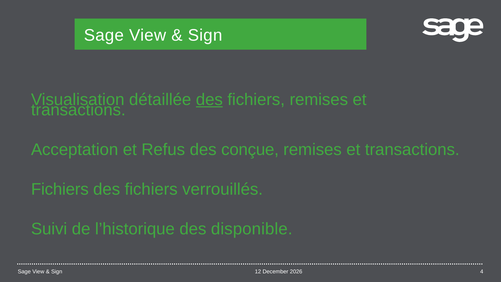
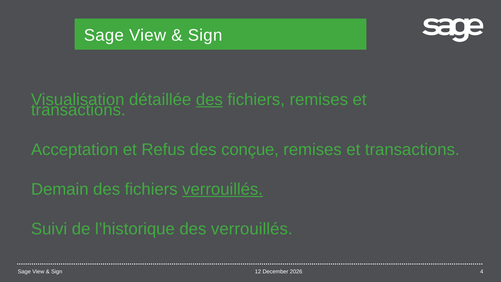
Fichiers: Fichiers -> Demain (60, 189)
verrouillés underline: none -> present (223, 189)
des disponible: disponible -> verrouillés (252, 229)
